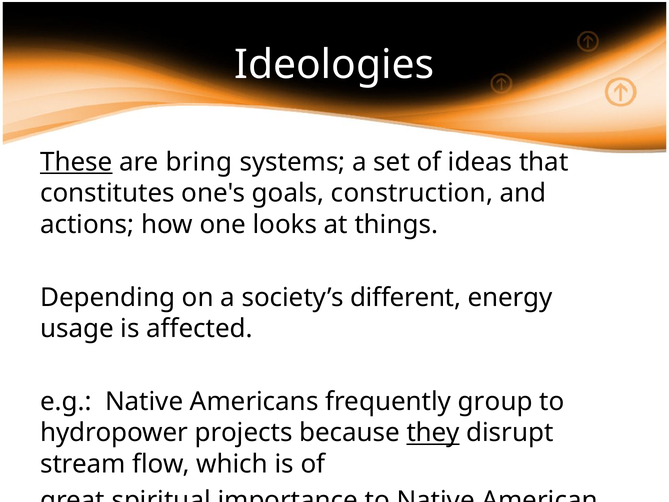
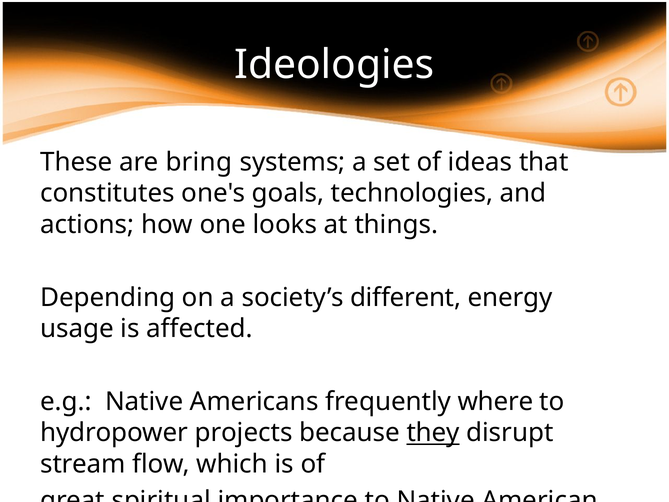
These underline: present -> none (76, 162)
construction: construction -> technologies (412, 193)
group: group -> where (495, 401)
